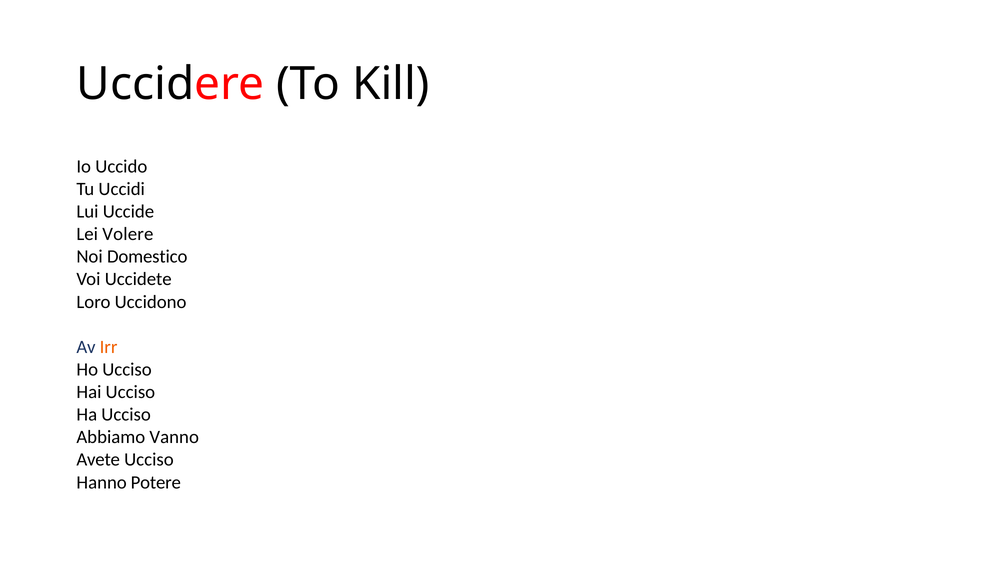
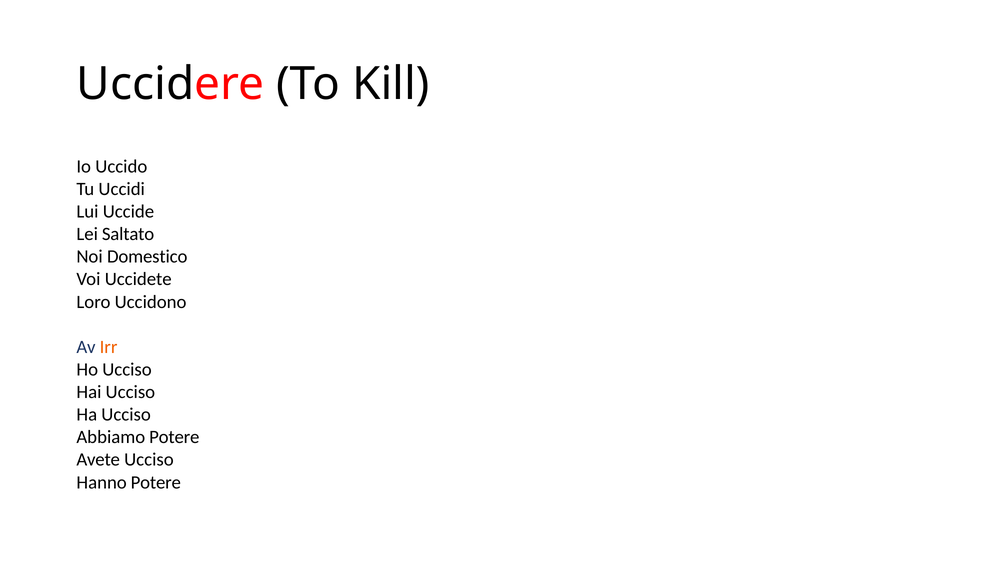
Volere: Volere -> Saltato (128, 234)
Abbiamo Vanno: Vanno -> Potere (174, 437)
